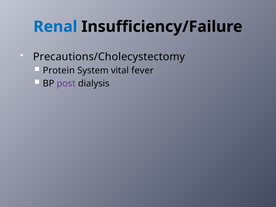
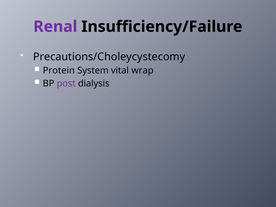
Renal colour: blue -> purple (55, 27)
Precautions/Cholecystectomy: Precautions/Cholecystectomy -> Precautions/Choleycystecomy (109, 57)
fever: fever -> wrap (142, 71)
